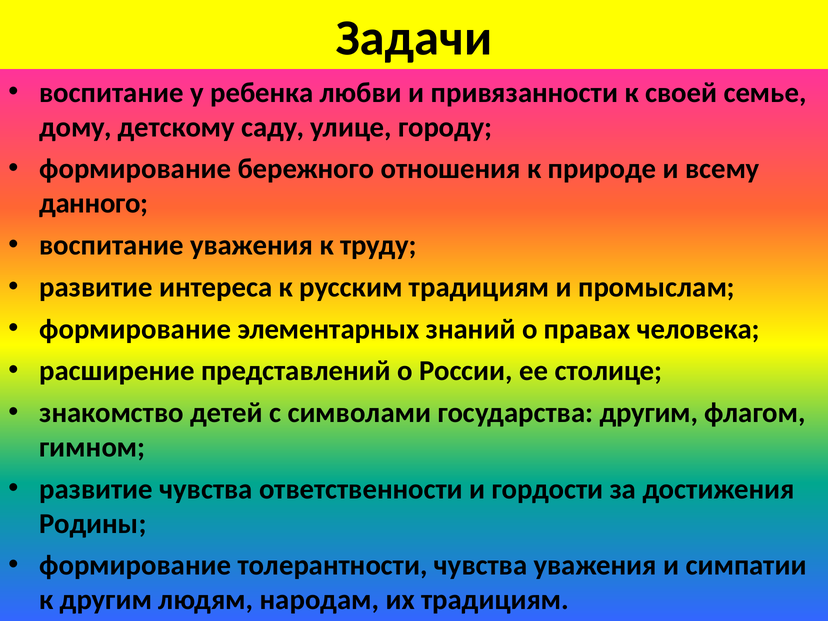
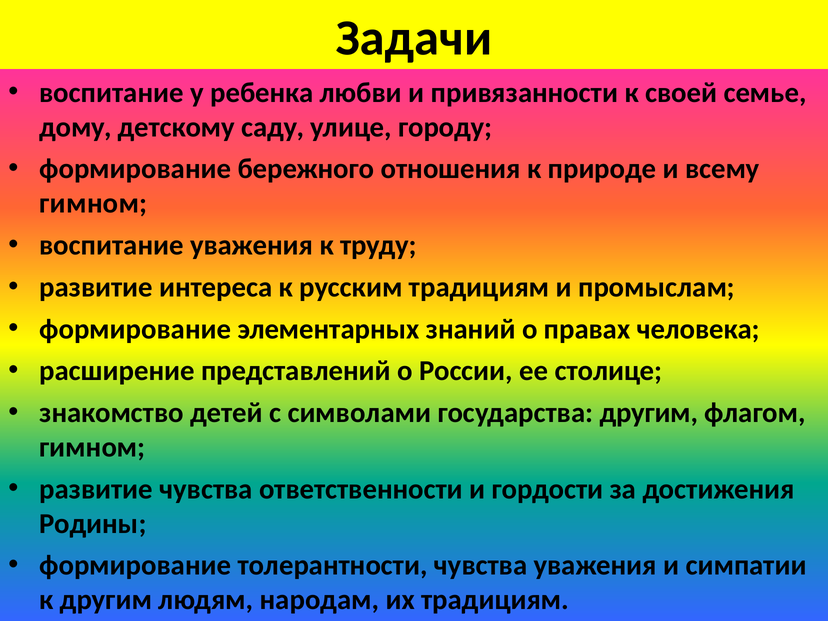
данного: данного -> гимном (93, 203)
